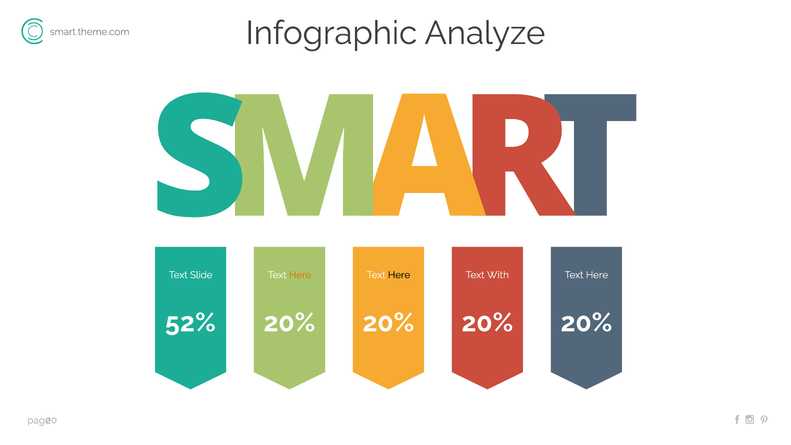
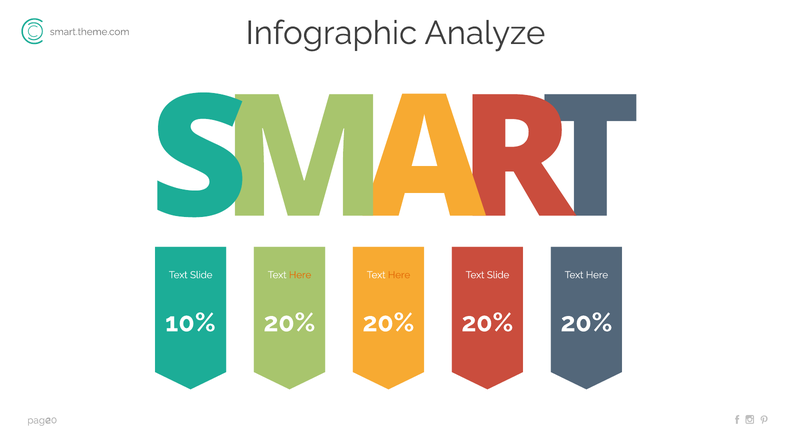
Here colour: black -> orange (399, 275)
With: With -> Slide (498, 275)
52%: 52% -> 10% (190, 323)
